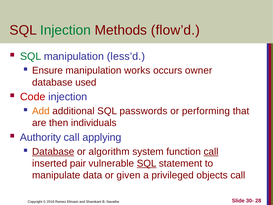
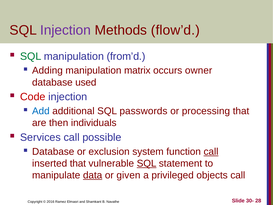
Injection colour: green -> purple (66, 30)
less’d: less’d -> from’d (126, 56)
Ensure: Ensure -> Adding (47, 70)
works: works -> matrix (137, 70)
Add colour: orange -> blue (41, 111)
performing: performing -> processing (206, 111)
Authority: Authority -> Services (40, 137)
applying: applying -> possible (102, 137)
Database underline: present -> none (53, 151)
algorithm: algorithm -> exclusion (109, 151)
inserted pair: pair -> that (78, 163)
data underline: none -> present (93, 175)
